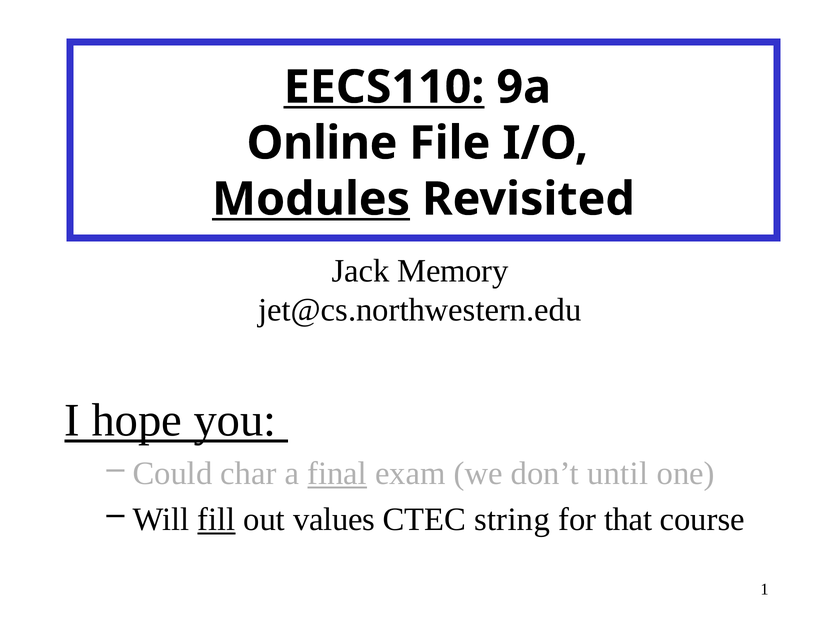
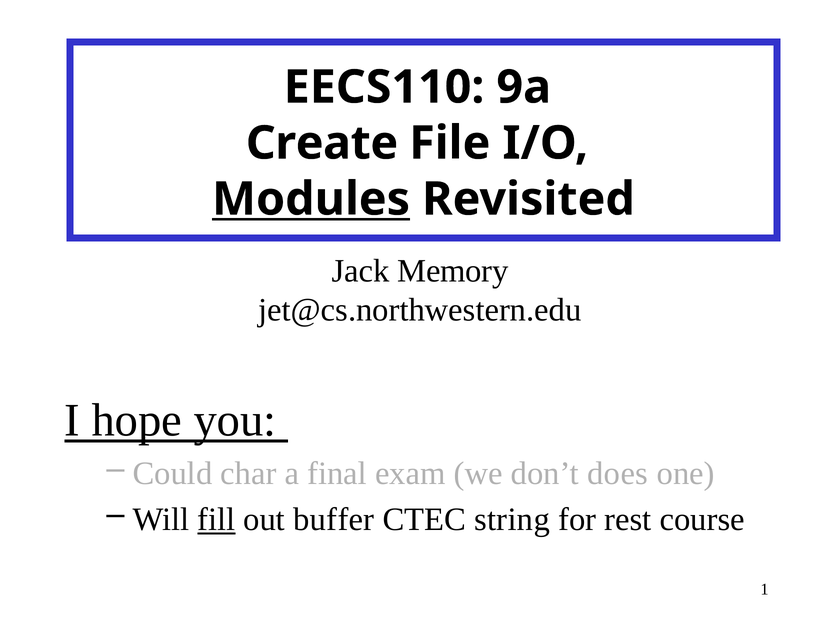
EECS110 underline: present -> none (384, 87)
Online: Online -> Create (322, 143)
final underline: present -> none (337, 474)
until: until -> does (618, 474)
values: values -> buffer (334, 519)
that: that -> rest (628, 519)
